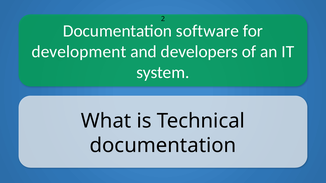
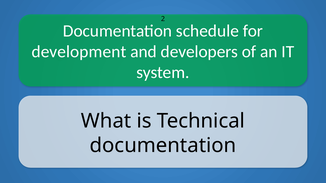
software: software -> schedule (207, 31)
